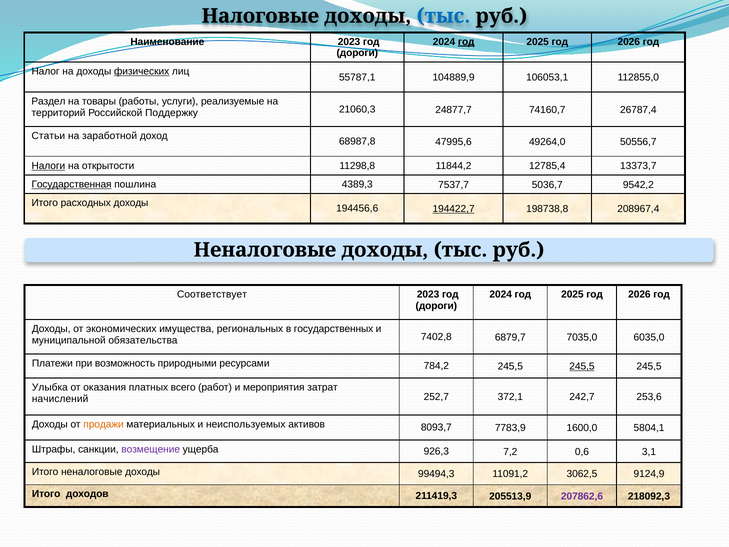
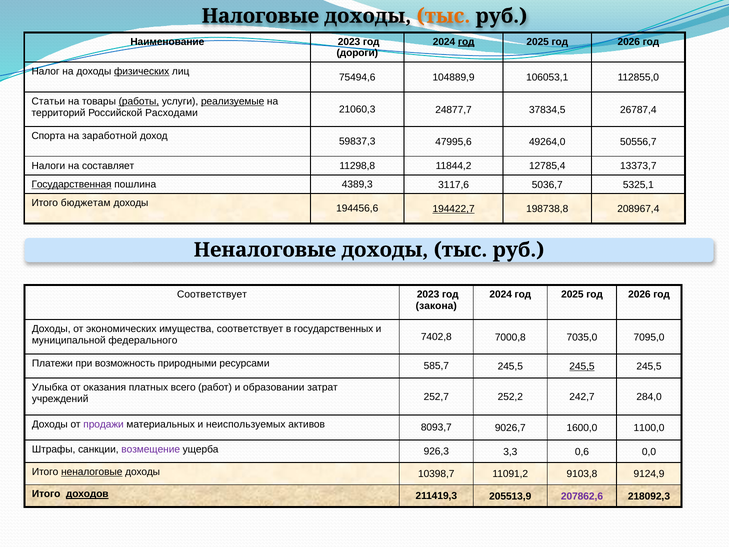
тыс colour: blue -> orange (443, 16)
55787,1: 55787,1 -> 75494,6 (357, 77)
Раздел: Раздел -> Статьи (48, 101)
работы underline: none -> present (139, 101)
реализуемые underline: none -> present (233, 101)
Поддержку: Поддержку -> Расходами (172, 113)
74160,7: 74160,7 -> 37834,5 (547, 110)
Статьи: Статьи -> Спорта (48, 136)
68987,8: 68987,8 -> 59837,3 (357, 141)
Налоги underline: present -> none (48, 166)
открытости: открытости -> составляет (108, 166)
7537,7: 7537,7 -> 3117,6 (454, 185)
9542,2: 9542,2 -> 5325,1 (638, 185)
расходных: расходных -> бюджетам (86, 203)
дороги: дороги -> закона (436, 306)
имущества региональных: региональных -> соответствует (250, 329)
обязательства: обязательства -> федерального (143, 340)
6879,7: 6879,7 -> 7000,8 (510, 337)
6035,0: 6035,0 -> 7095,0 (649, 337)
784,2: 784,2 -> 585,7 (436, 366)
мероприятия: мероприятия -> образовании (274, 387)
начислений: начислений -> учреждений (60, 399)
372,1: 372,1 -> 252,2 (510, 397)
253,6: 253,6 -> 284,0 (649, 397)
продажи colour: orange -> purple (104, 424)
7783,9: 7783,9 -> 9026,7 (510, 428)
5804,1: 5804,1 -> 1100,0 (649, 428)
7,2: 7,2 -> 3,3 (510, 451)
3,1: 3,1 -> 0,0 (649, 451)
неналоговые underline: none -> present (92, 472)
99494,3: 99494,3 -> 10398,7 (436, 473)
3062,5: 3062,5 -> 9103,8 (582, 474)
доходов underline: none -> present (87, 494)
